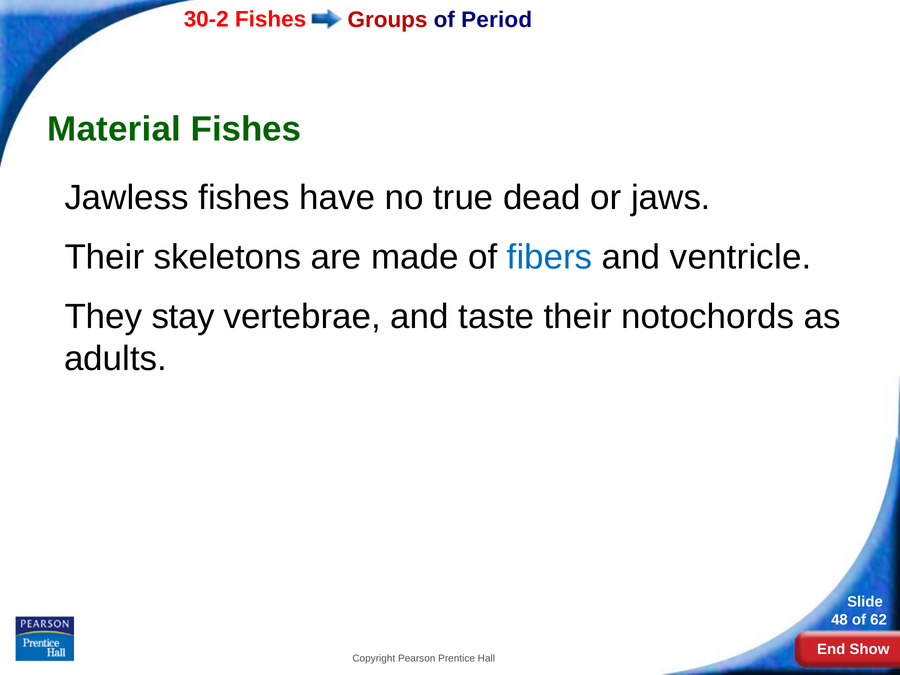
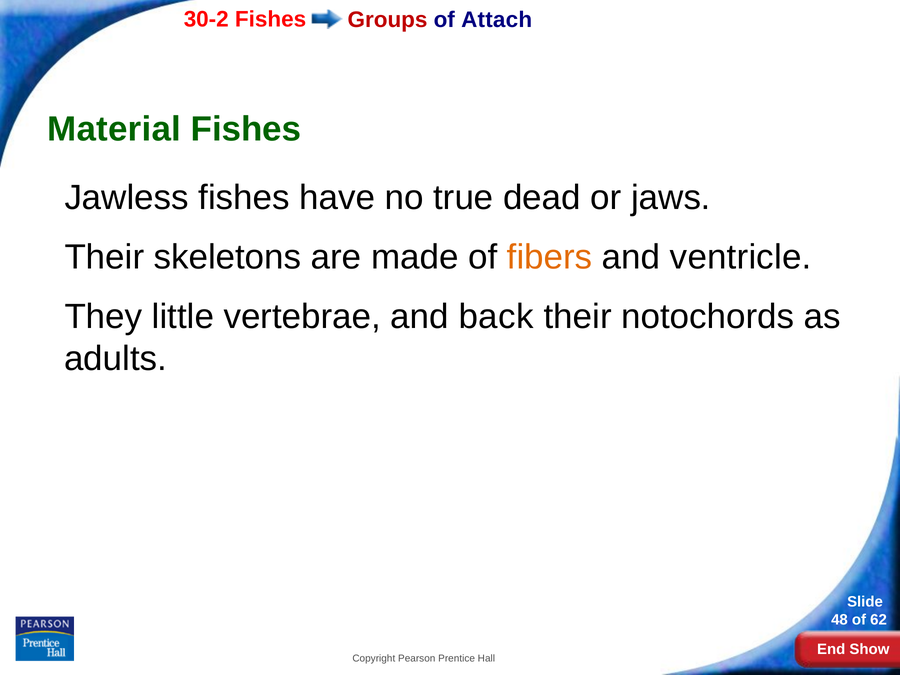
Period: Period -> Attach (497, 20)
fibers colour: blue -> orange (550, 257)
stay: stay -> little (183, 317)
taste: taste -> back (496, 317)
